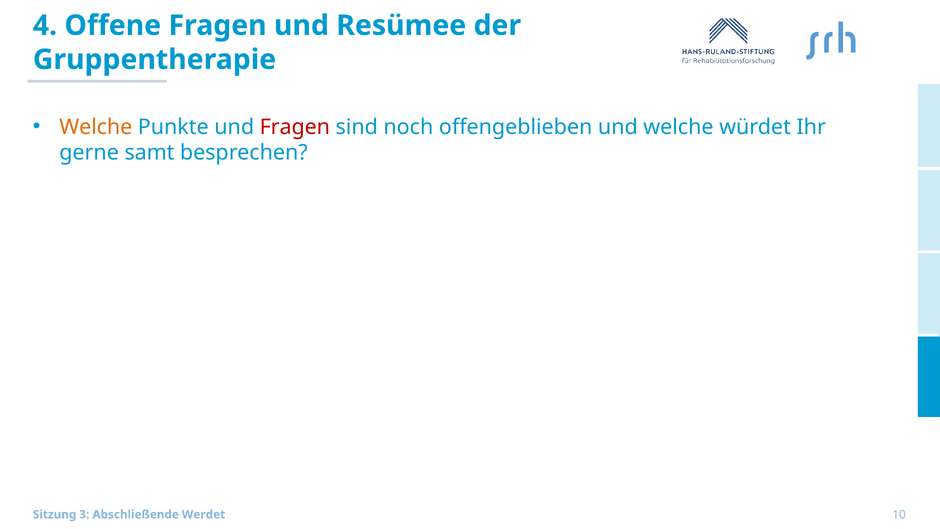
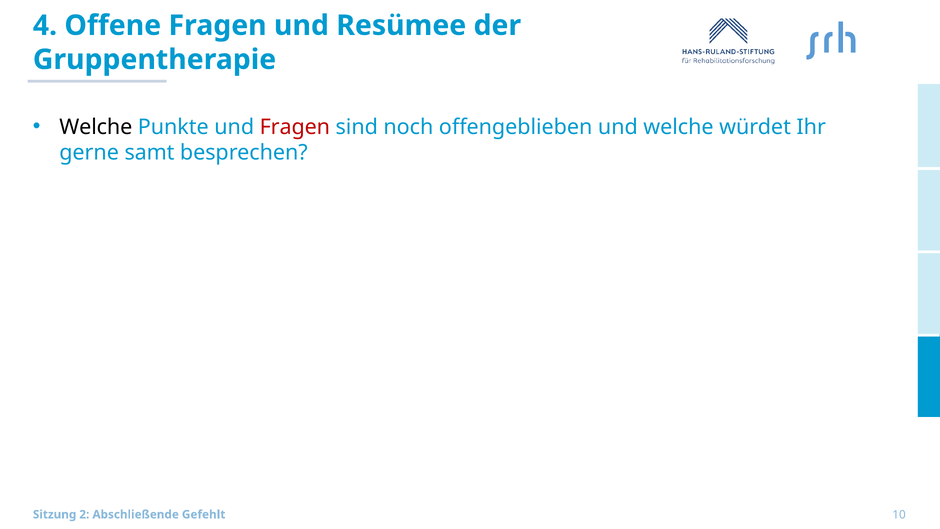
Welche colour: orange -> black (96, 127)
3: 3 -> 2 (84, 514)
Werdet: Werdet -> Gefehlt (204, 514)
